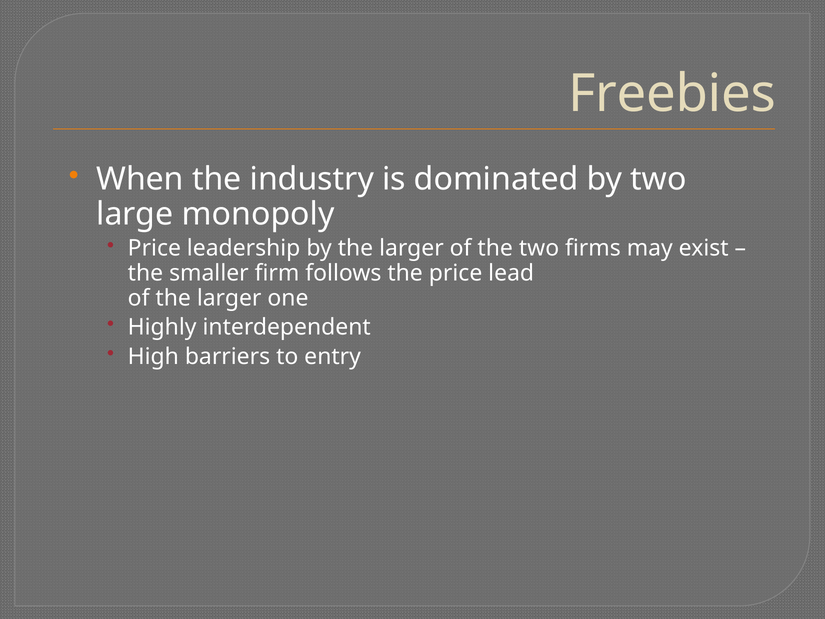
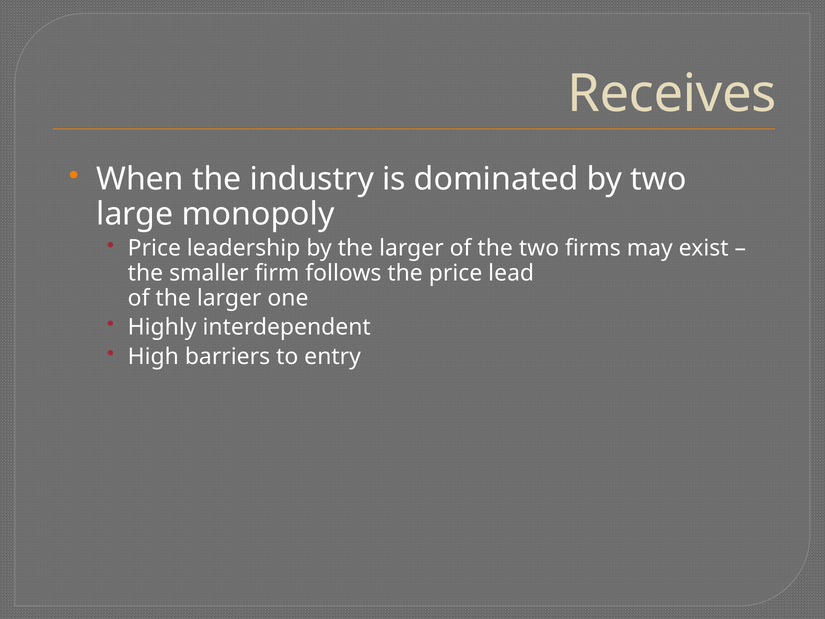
Freebies: Freebies -> Receives (672, 94)
